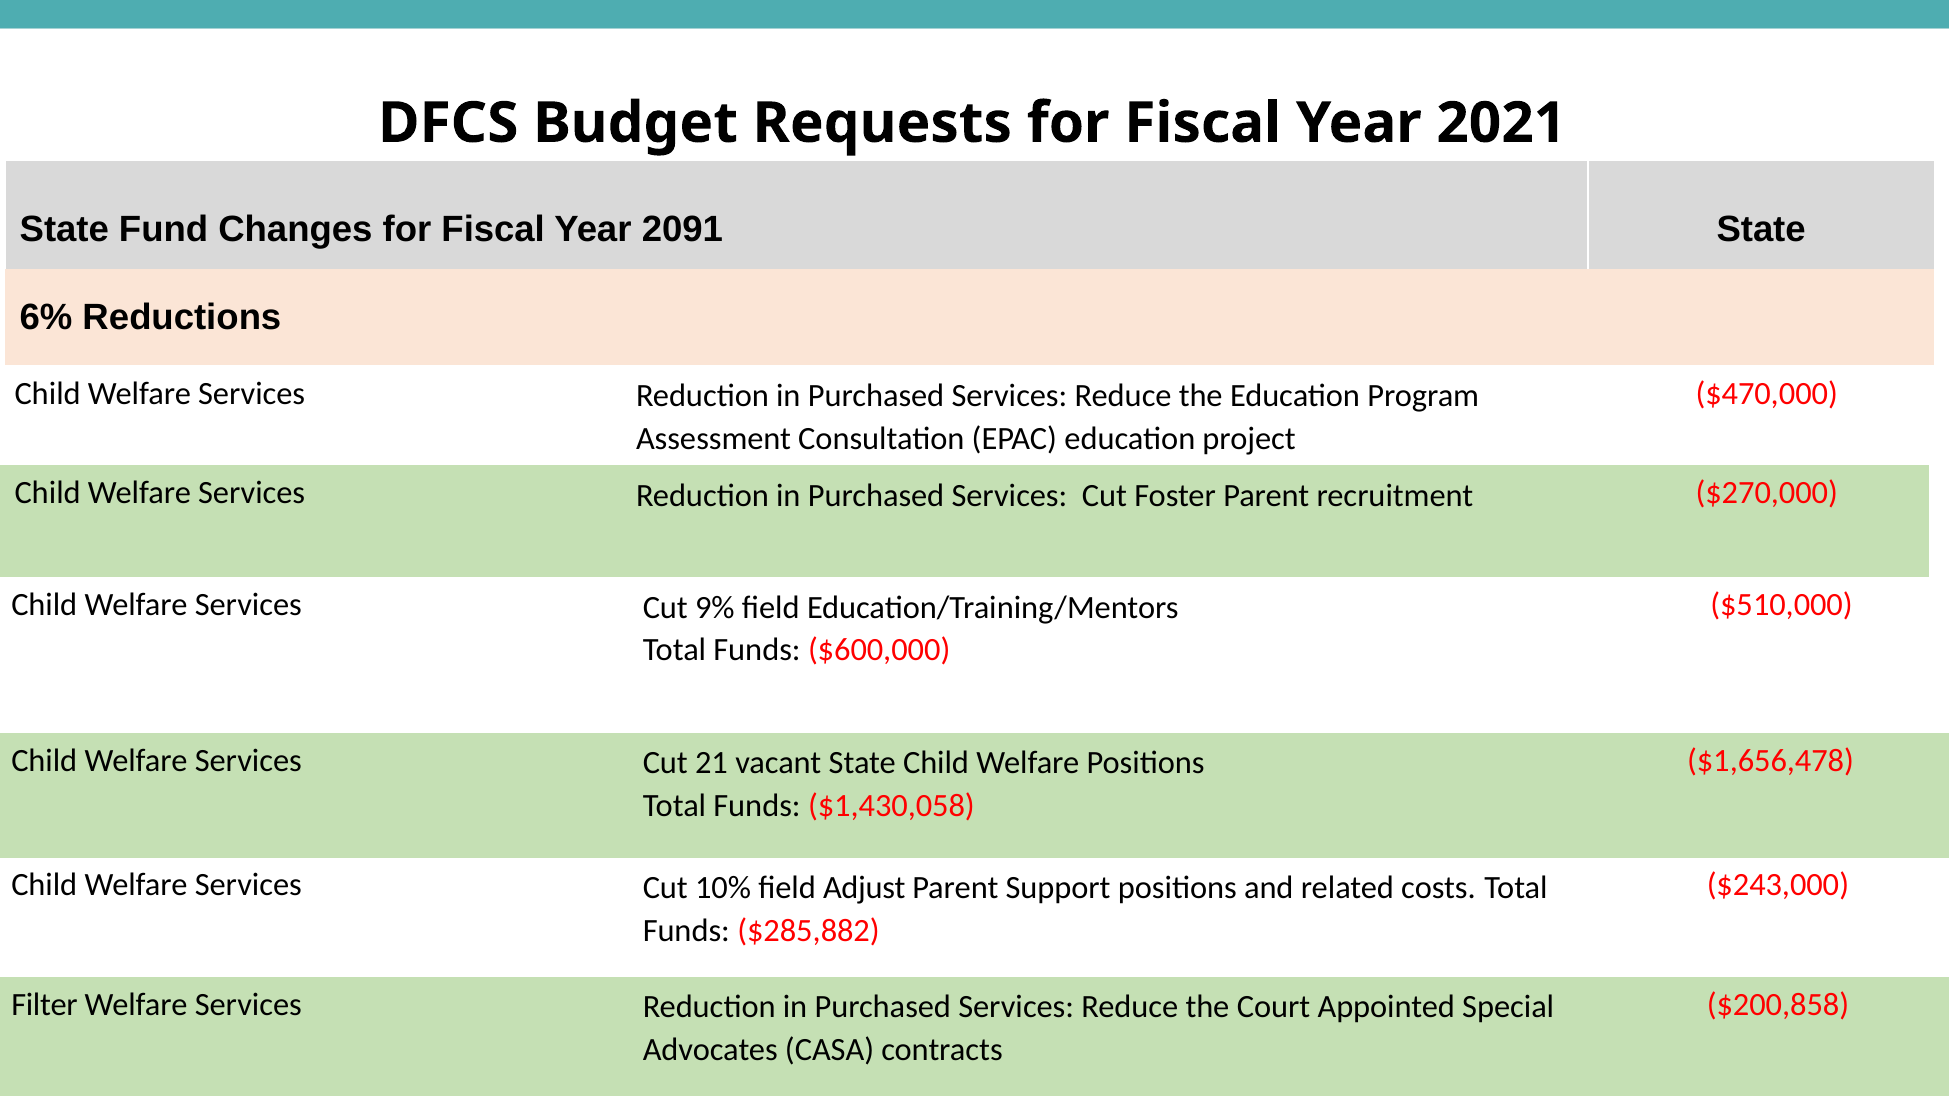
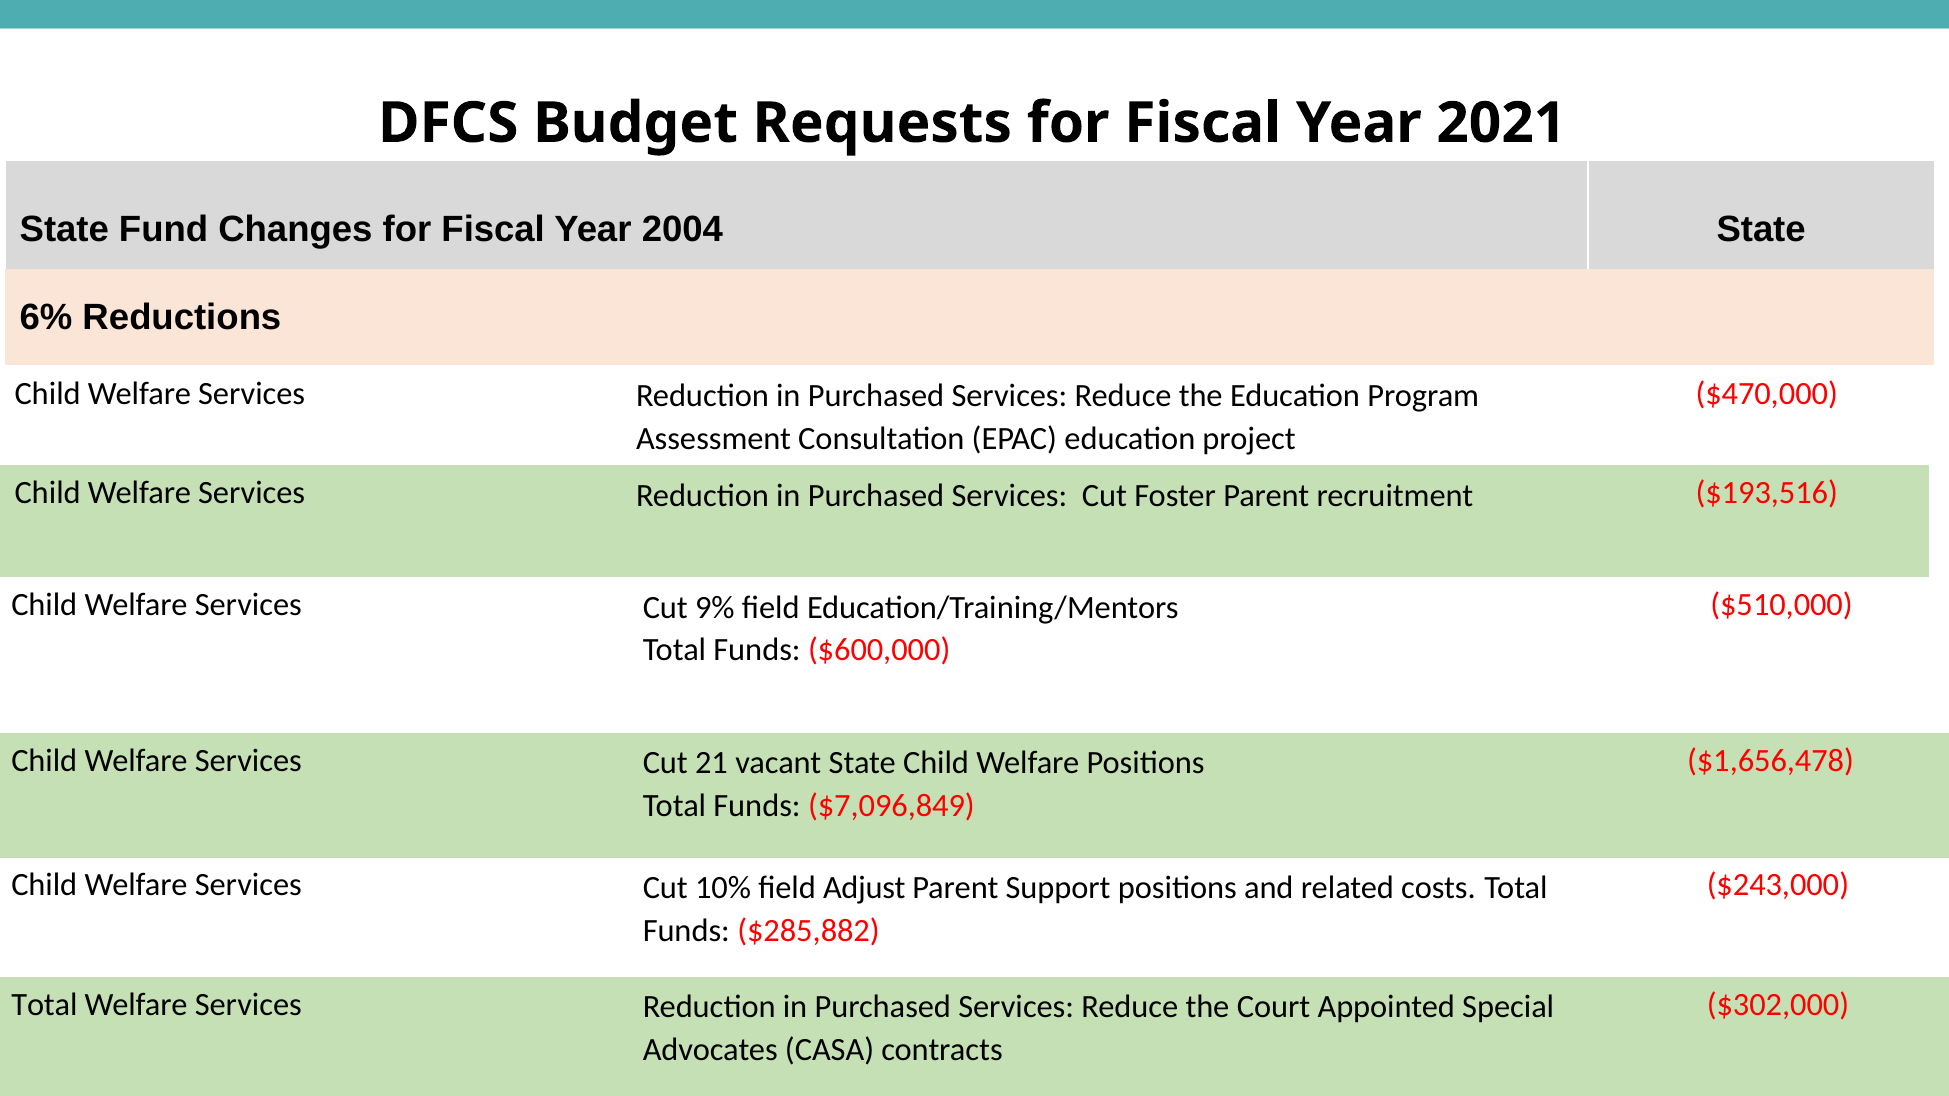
2091: 2091 -> 2004 (682, 229)
$270,000: $270,000 -> $193,516 (1767, 493)
$1,430,058: $1,430,058 -> $7,096,849 (891, 806)
Filter: Filter -> Total (44, 1005)
$200,858: $200,858 -> $302,000 (1778, 1005)
